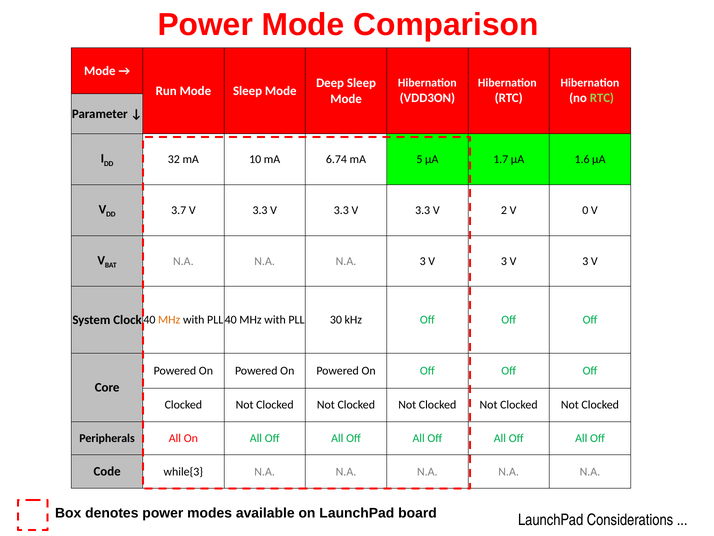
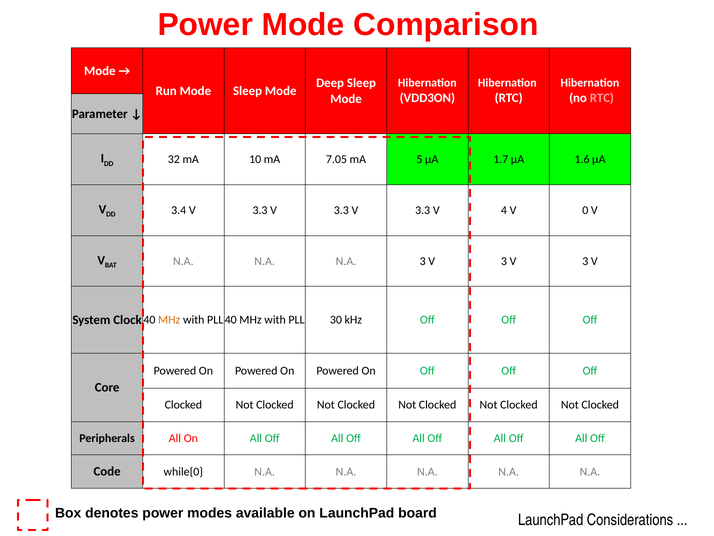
RTC colour: light green -> pink (602, 98)
6.74: 6.74 -> 7.05 (336, 159)
3.7: 3.7 -> 3.4 (179, 210)
2: 2 -> 4 (504, 210)
while{3: while{3 -> while{0 (183, 471)
